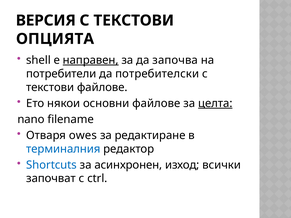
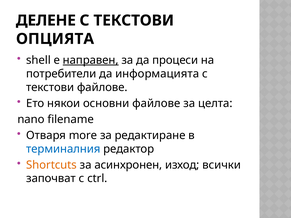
ВЕРСИЯ: ВЕРСИЯ -> ДЕЛЕНЕ (46, 20)
започва: започва -> процеси (175, 60)
потребителски: потребителски -> информацията (157, 74)
целта underline: present -> none (215, 103)
owes: owes -> more (83, 135)
Shortcuts colour: blue -> orange (51, 165)
